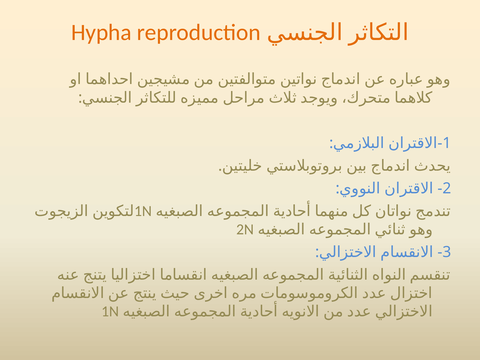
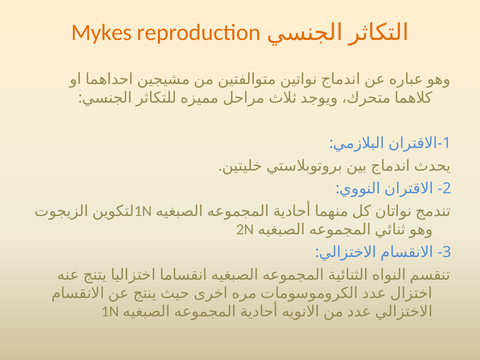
Hypha: Hypha -> Mykes (101, 32)
